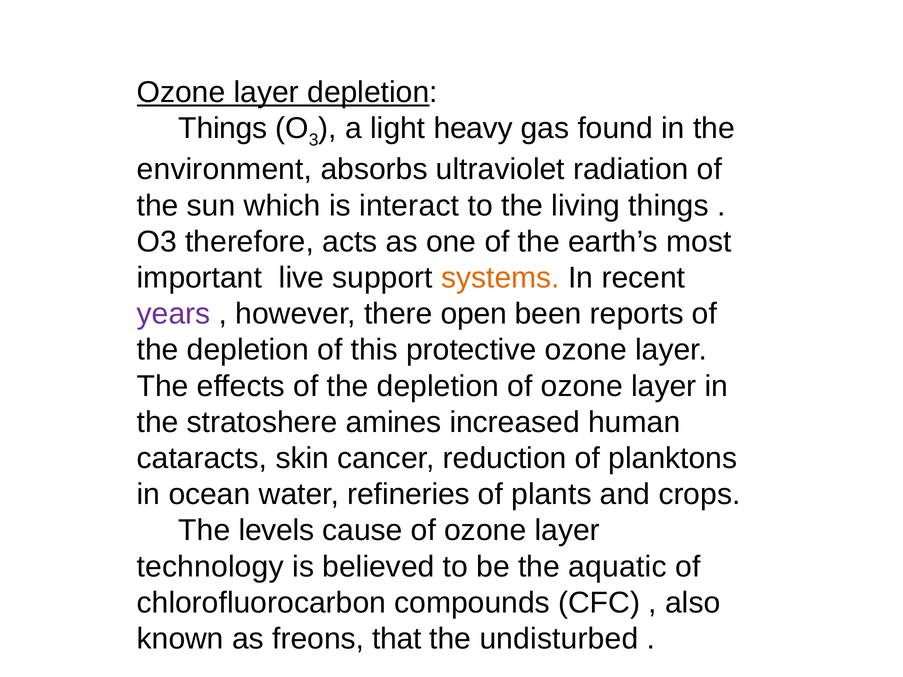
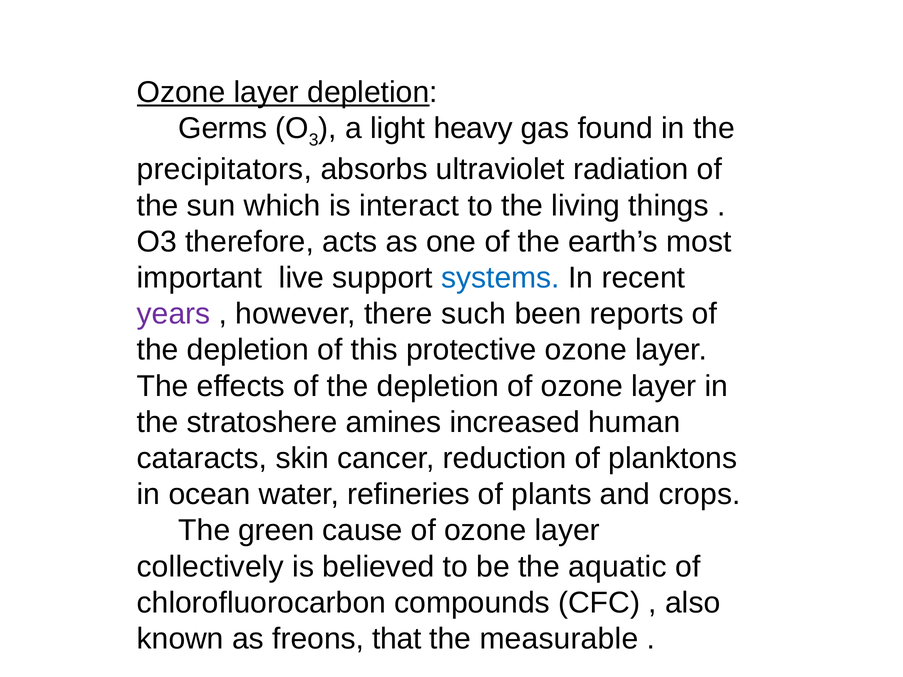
Things: Things -> Germs (223, 128)
environment: environment -> precipitators (224, 170)
systems colour: orange -> blue (500, 278)
open: open -> such (474, 314)
levels: levels -> green (276, 531)
technology: technology -> collectively (210, 567)
undisturbed: undisturbed -> measurable (559, 639)
